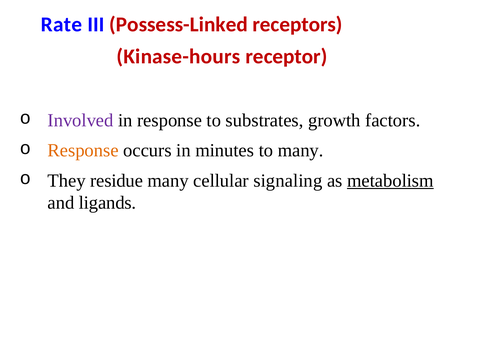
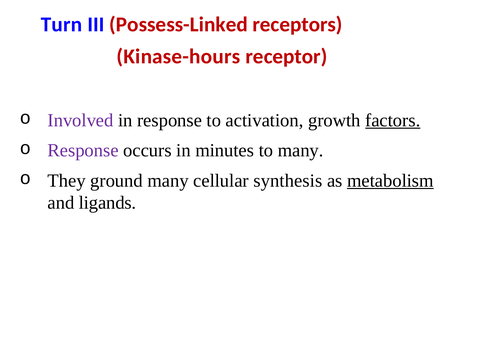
Rate: Rate -> Turn (62, 25)
substrates: substrates -> activation (265, 120)
factors underline: none -> present (393, 120)
Response colour: orange -> purple (83, 151)
residue: residue -> ground (117, 181)
signaling: signaling -> synthesis (288, 181)
